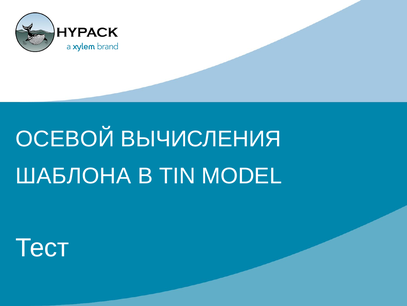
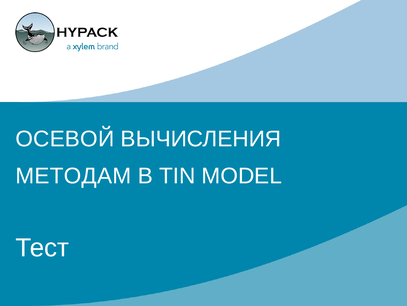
ШАБЛОНА: ШАБЛОНА -> МЕТОДАМ (73, 175)
